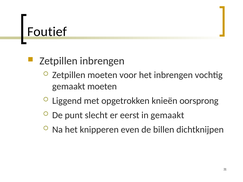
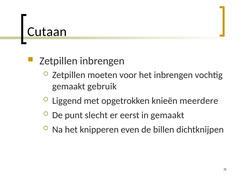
Foutief: Foutief -> Cutaan (47, 32)
gemaakt moeten: moeten -> gebruik (102, 87)
oorsprong: oorsprong -> meerdere (199, 101)
